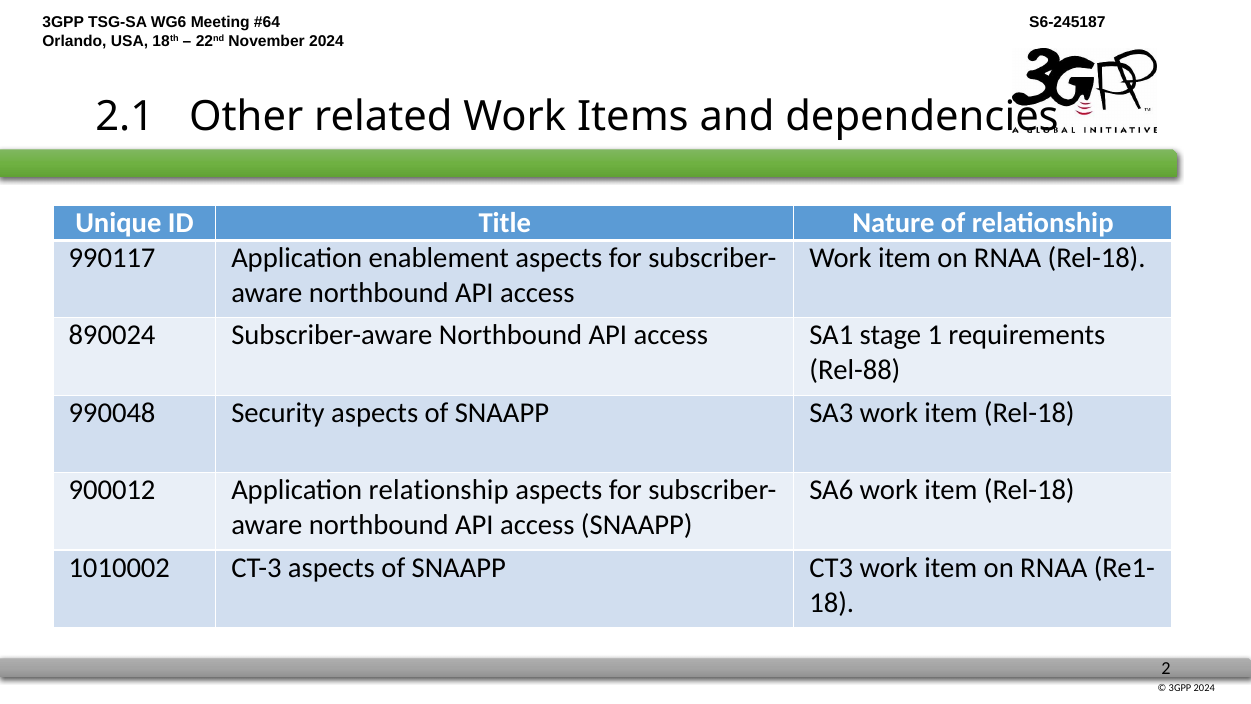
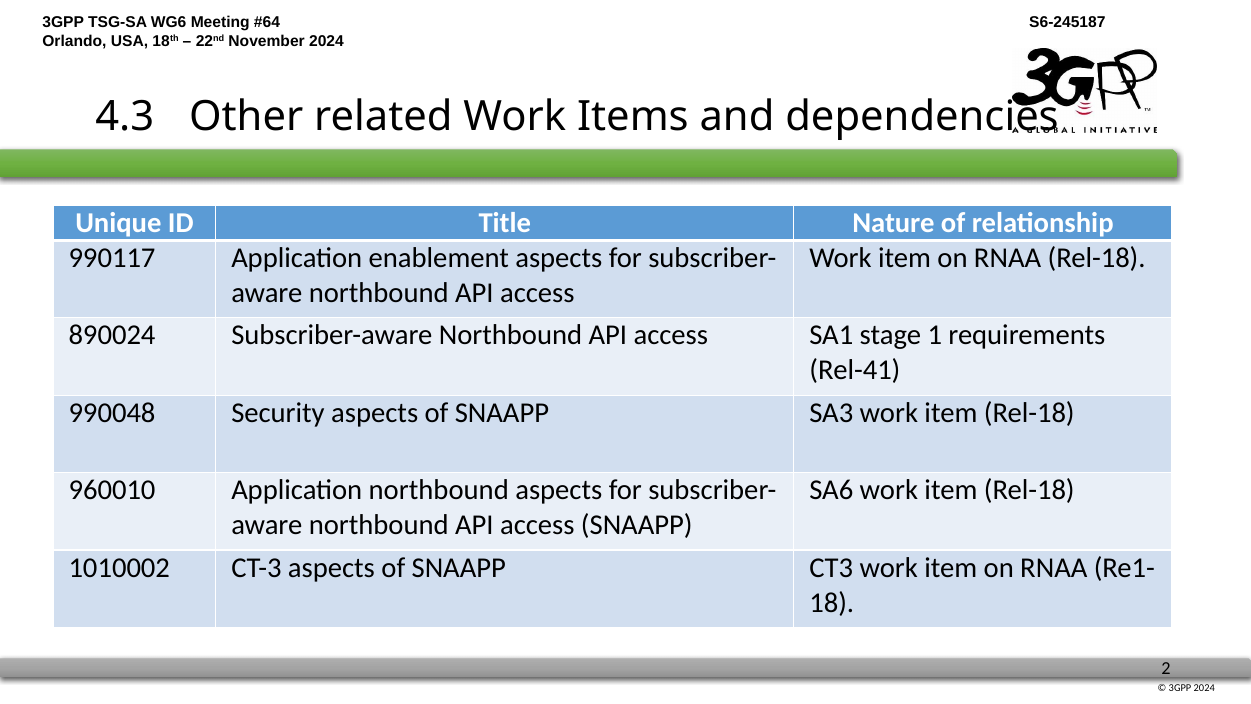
2.1: 2.1 -> 4.3 (125, 117)
Rel-88: Rel-88 -> Rel-41 (855, 370)
900012: 900012 -> 960010 (112, 490)
Application relationship: relationship -> northbound (439, 490)
